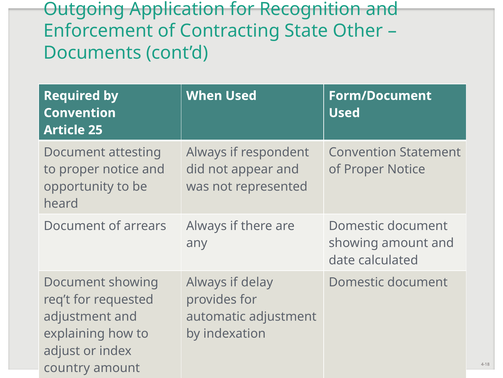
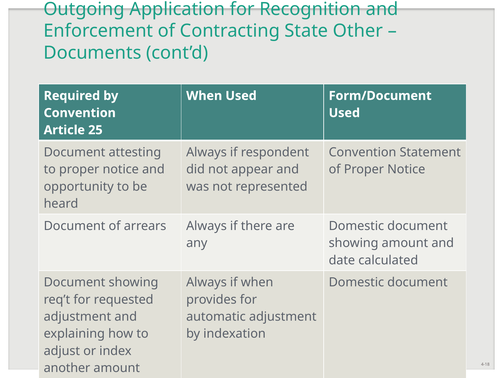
if delay: delay -> when (257, 282)
country: country -> another (67, 367)
